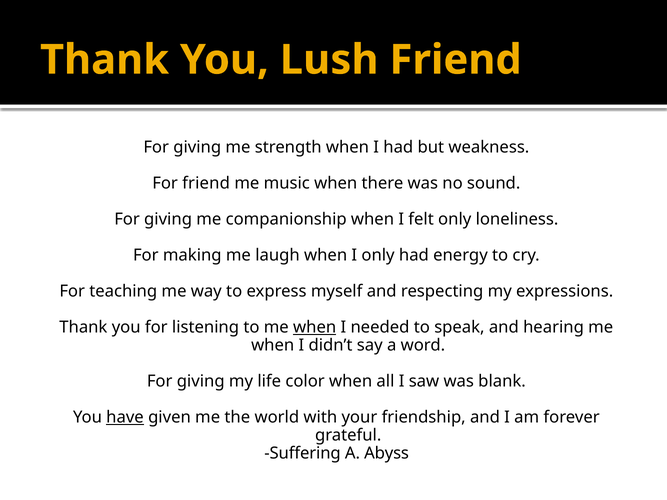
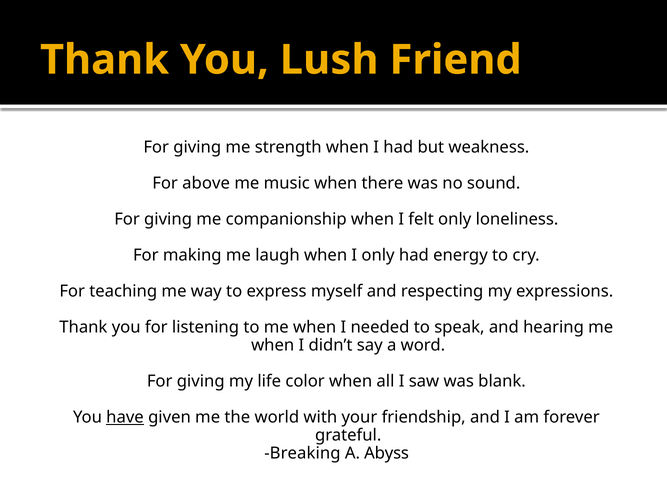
For friend: friend -> above (206, 183)
when underline: present -> none (315, 327)
Suffering: Suffering -> Breaking (302, 454)
